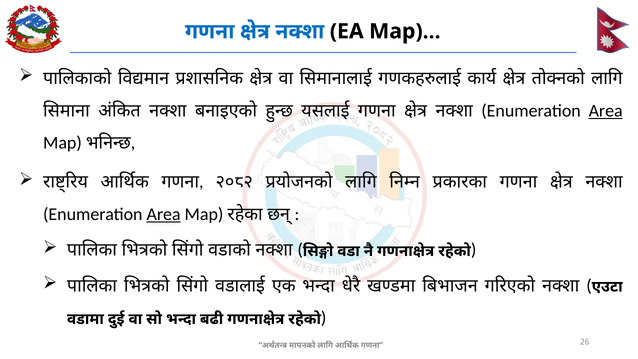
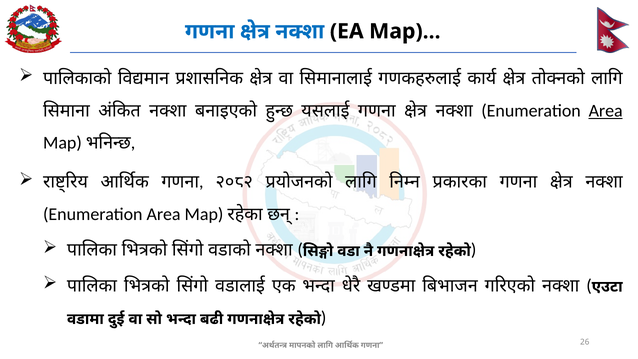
Area underline: present -> none (164, 214)
